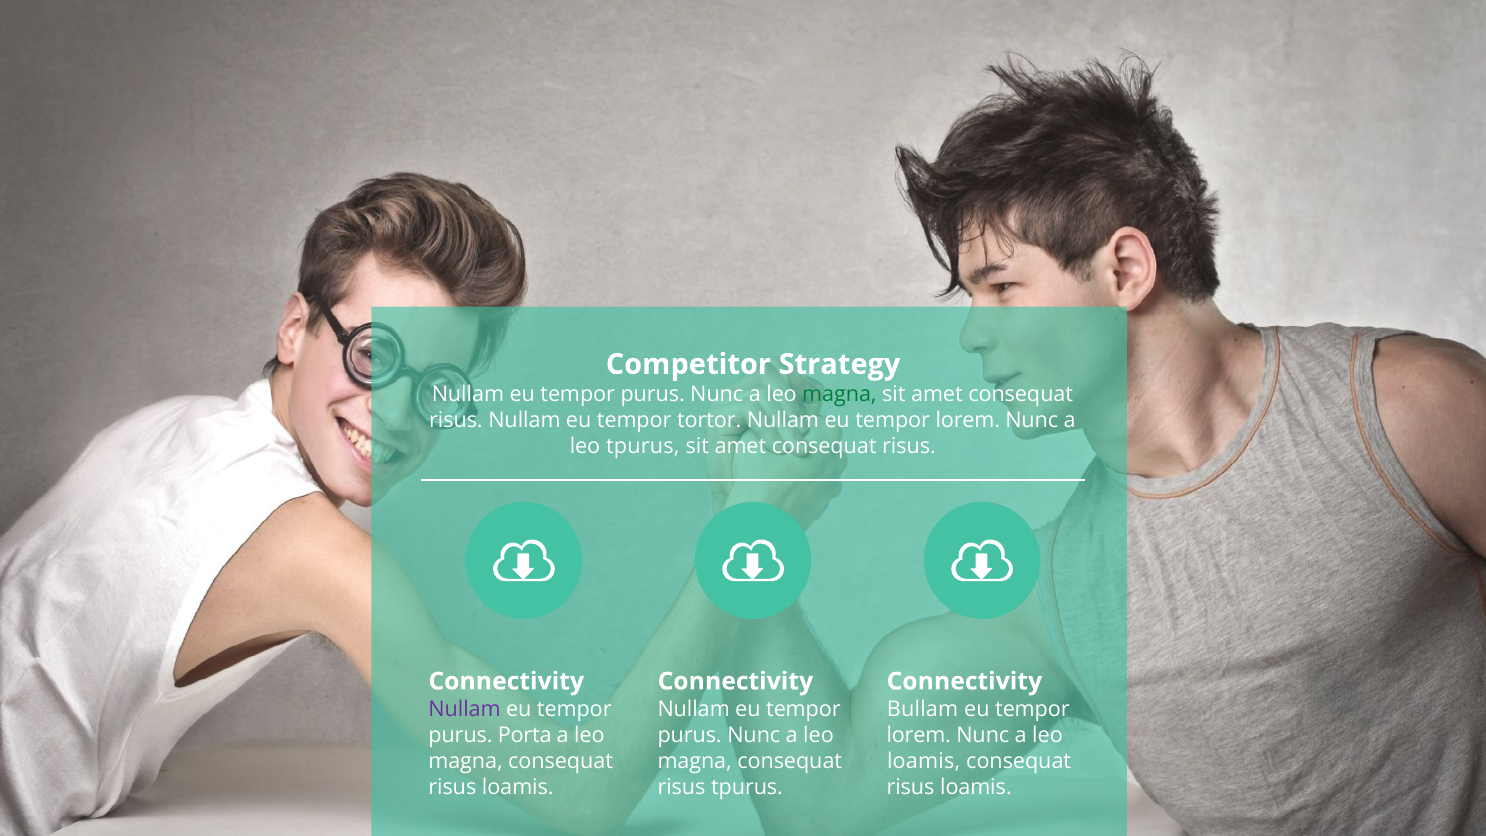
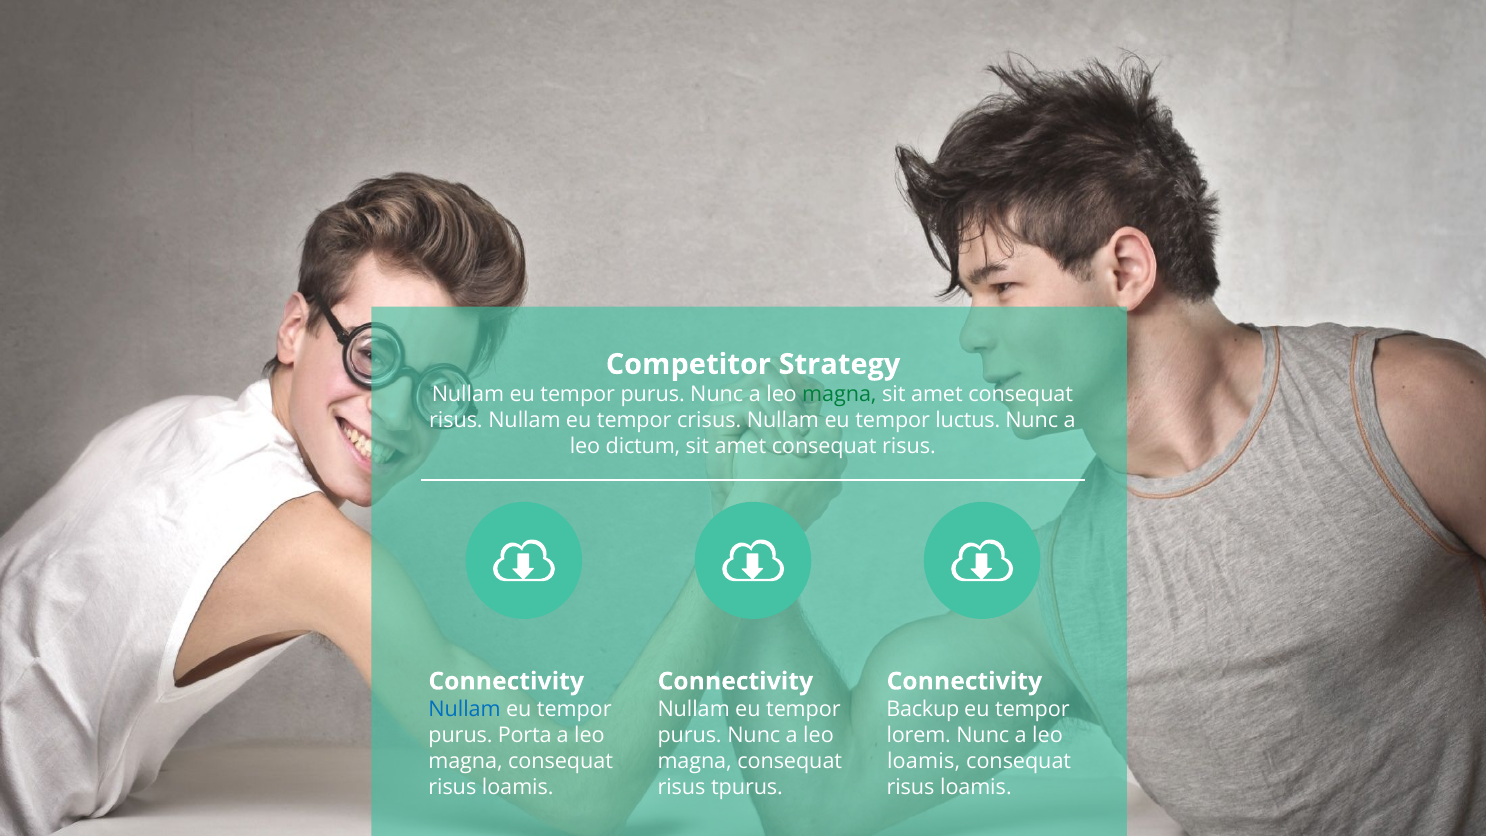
tortor: tortor -> crisus (709, 420)
Nullam eu tempor lorem: lorem -> luctus (968, 420)
leo tpurus: tpurus -> dictum (643, 446)
Nullam colour: purple -> blue (465, 709)
Bullam: Bullam -> Backup (923, 709)
